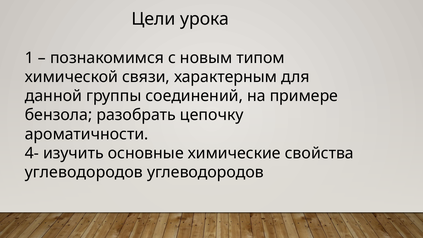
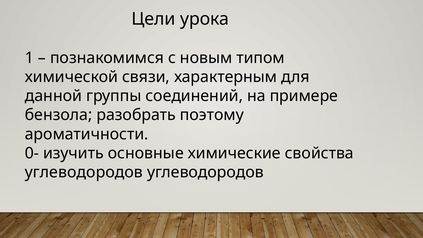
цепочку: цепочку -> поэтому (212, 115)
4-: 4- -> 0- (32, 153)
